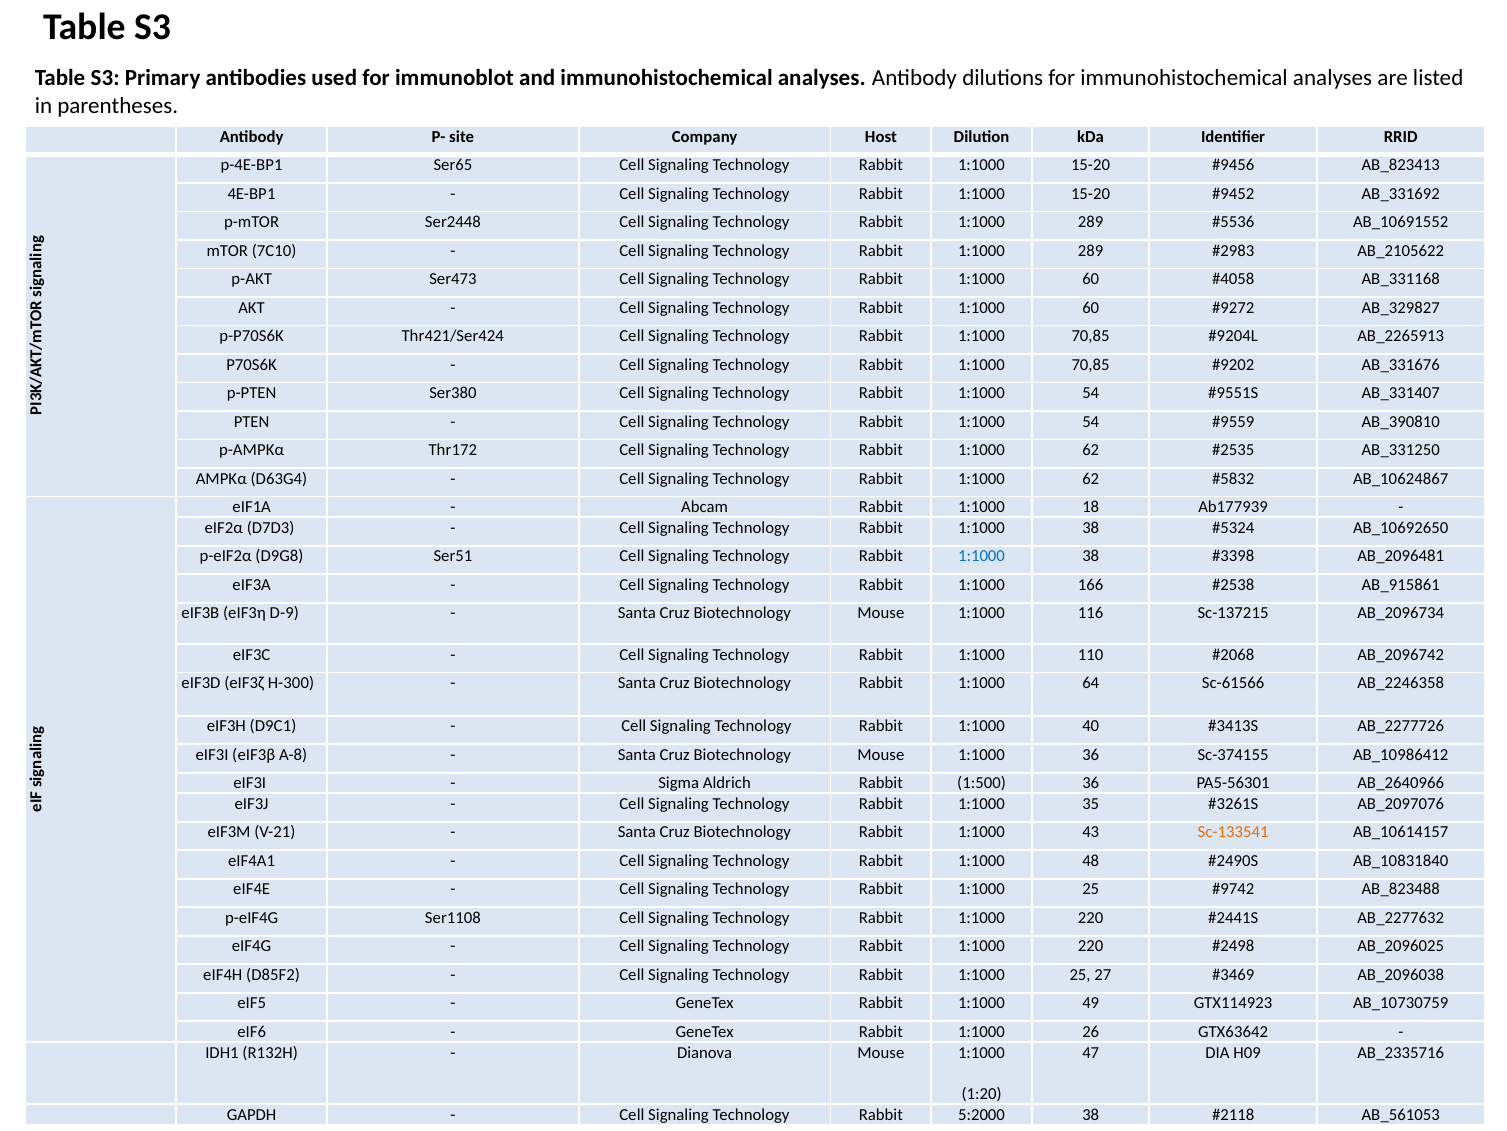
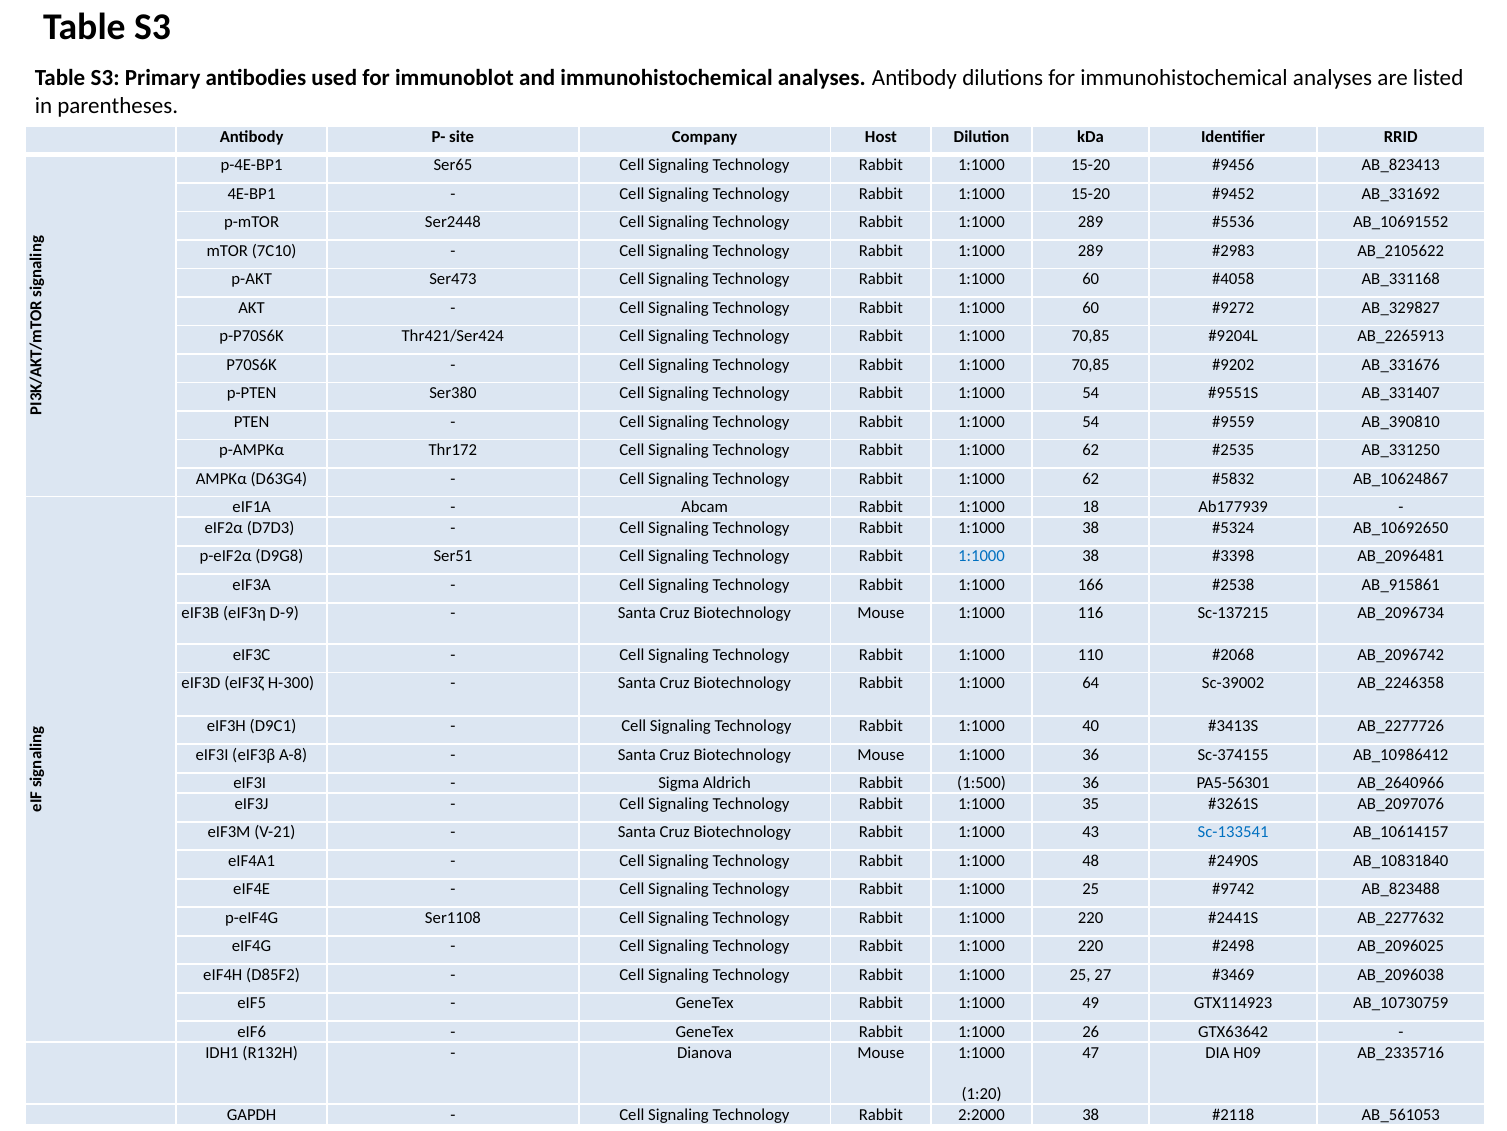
Sc-61566: Sc-61566 -> Sc-39002 (1233, 683)
Sc-133541 colour: orange -> blue (1233, 832)
5:2000: 5:2000 -> 2:2000 (982, 1114)
